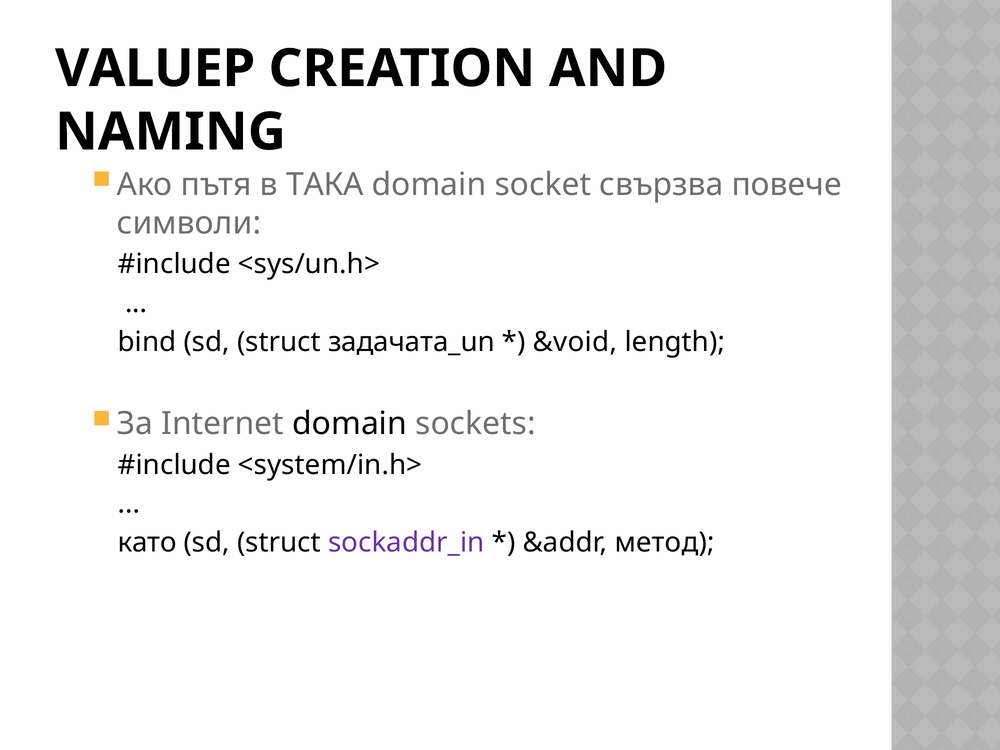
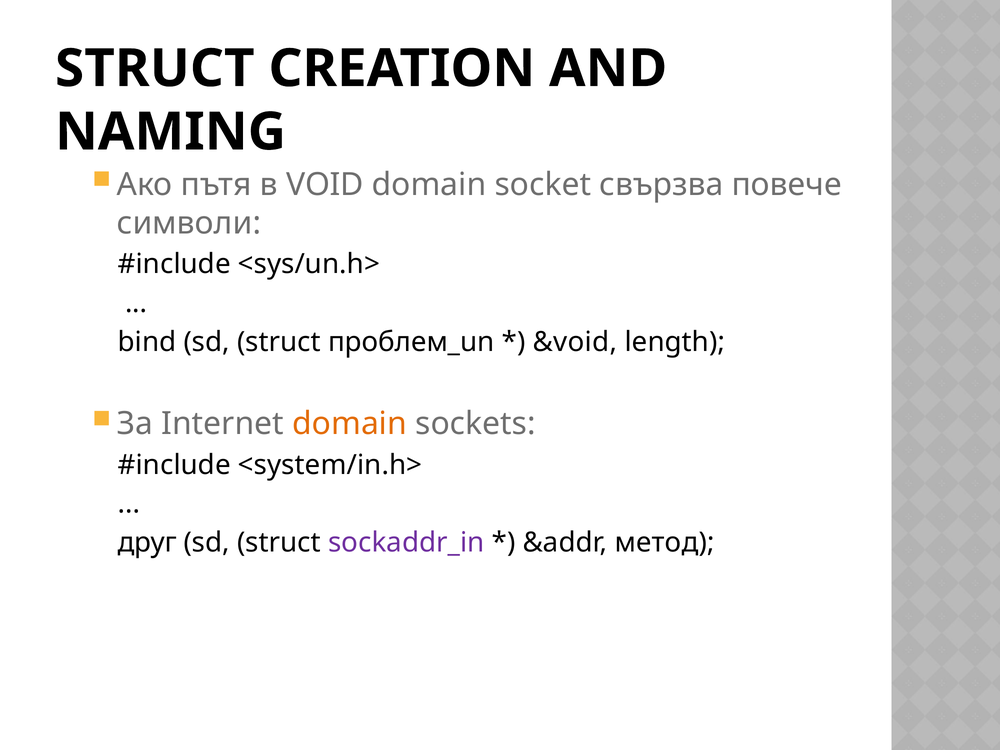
VALUEP: VALUEP -> STRUCT (155, 69)
ТАКА: ТАКА -> VOID (325, 185)
задачата_un: задачата_un -> проблем_un (411, 342)
domain colour: black -> orange (350, 424)
като: като -> друг (147, 543)
